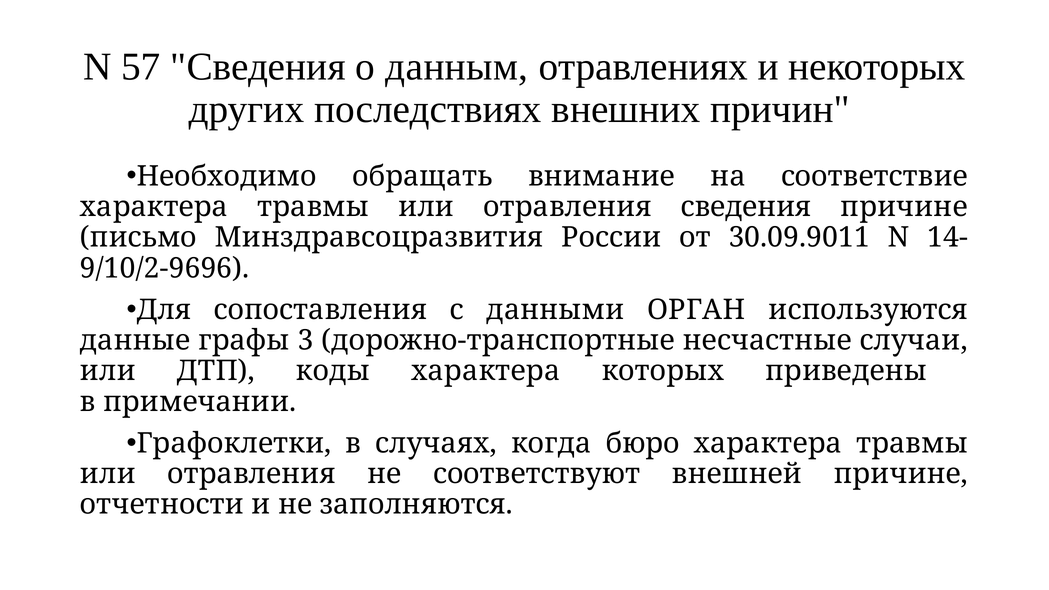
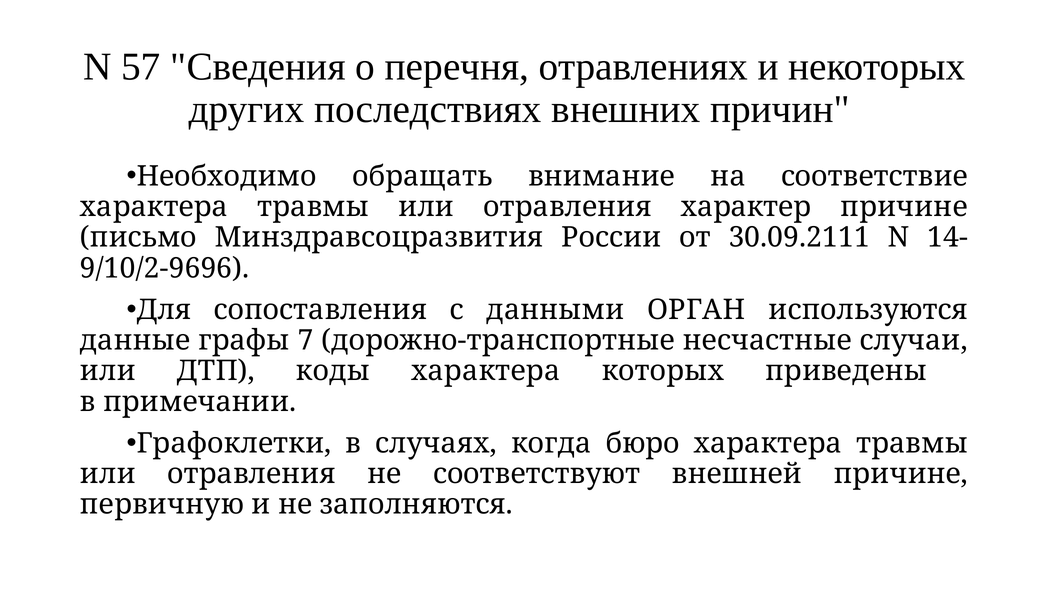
данным: данным -> перечня (457, 67)
отравления сведения: сведения -> характер (746, 207)
30.09.9011: 30.09.9011 -> 30.09.2111 (799, 237)
3: 3 -> 7 (306, 340)
отчетности: отчетности -> первичную (162, 505)
